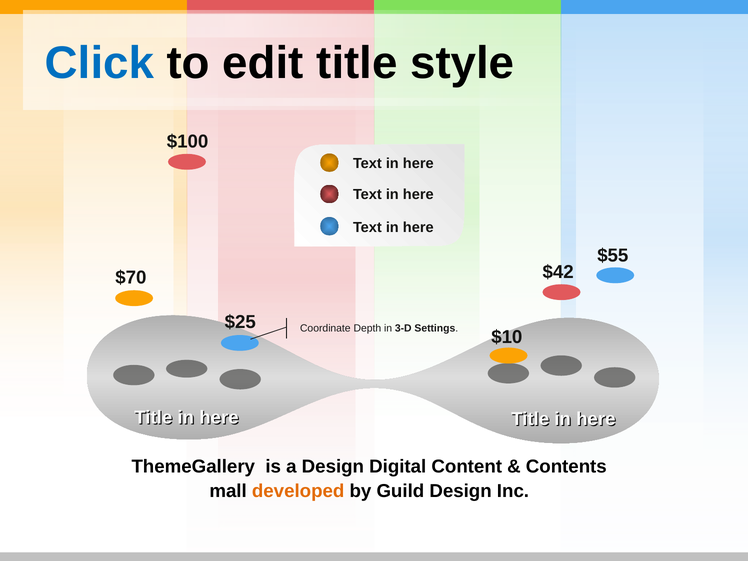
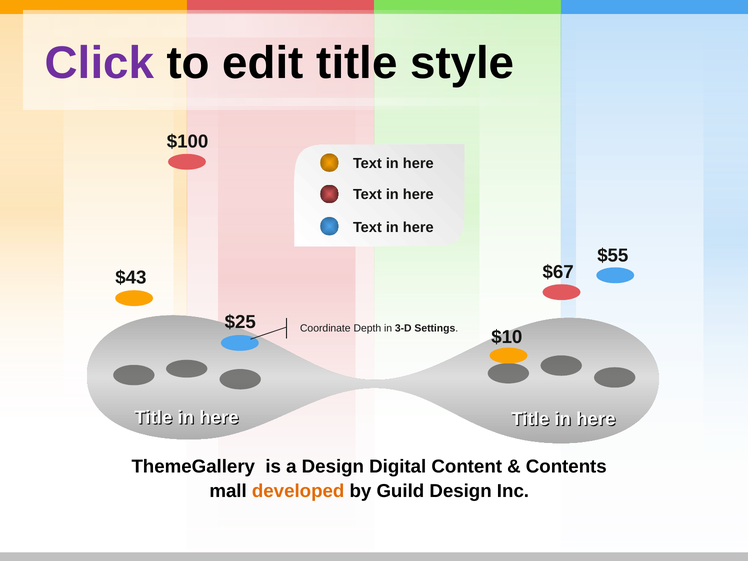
Click colour: blue -> purple (99, 63)
$42: $42 -> $67 (558, 272)
$70: $70 -> $43 (131, 277)
